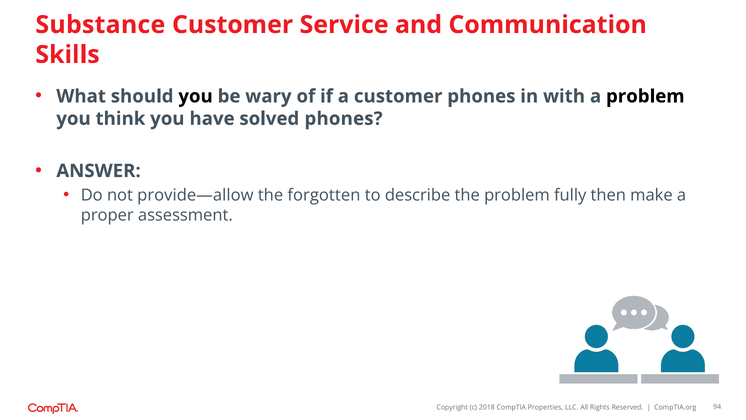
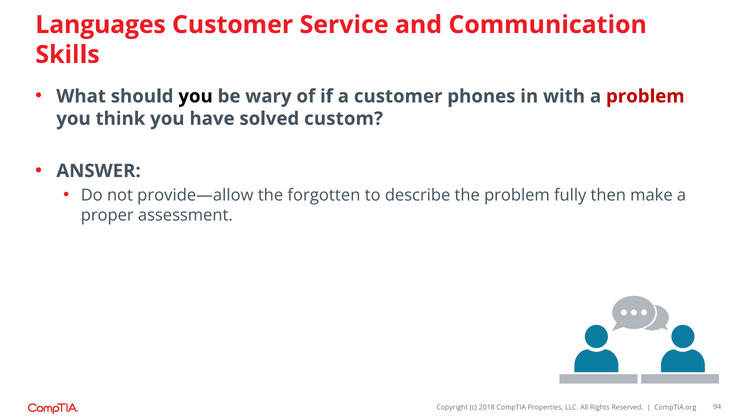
Substance: Substance -> Languages (101, 25)
problem colour: black -> red (645, 96)
solved phones: phones -> custom (344, 119)
